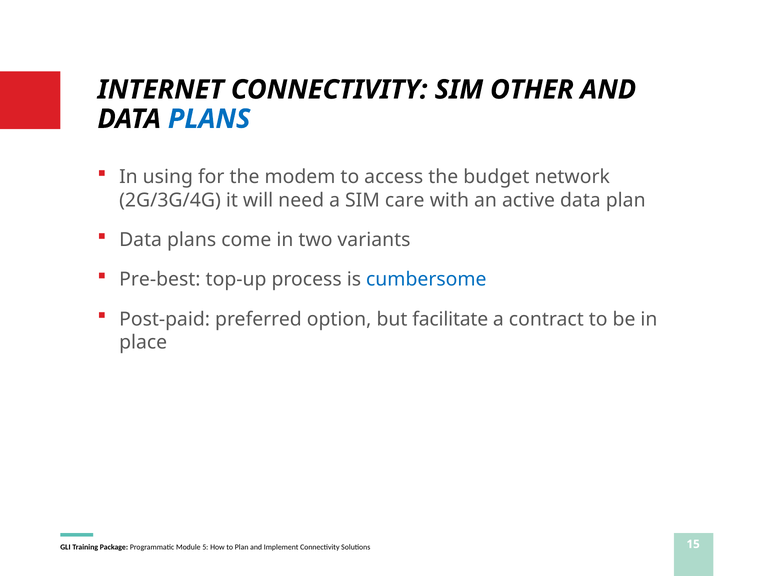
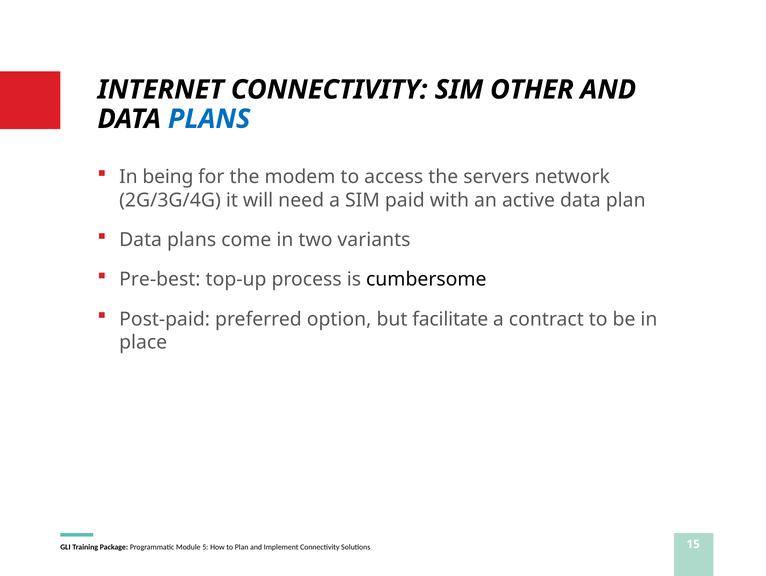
using: using -> being (168, 177)
budget: budget -> servers (496, 177)
care: care -> paid (405, 200)
cumbersome colour: blue -> black (426, 280)
